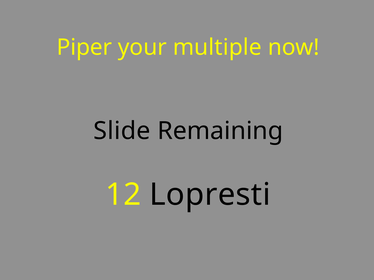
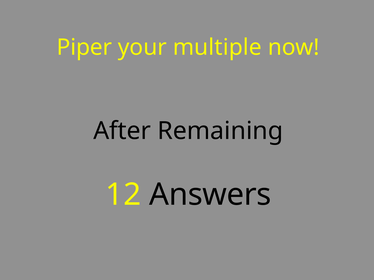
Slide: Slide -> After (122, 131)
Lopresti: Lopresti -> Answers (210, 195)
